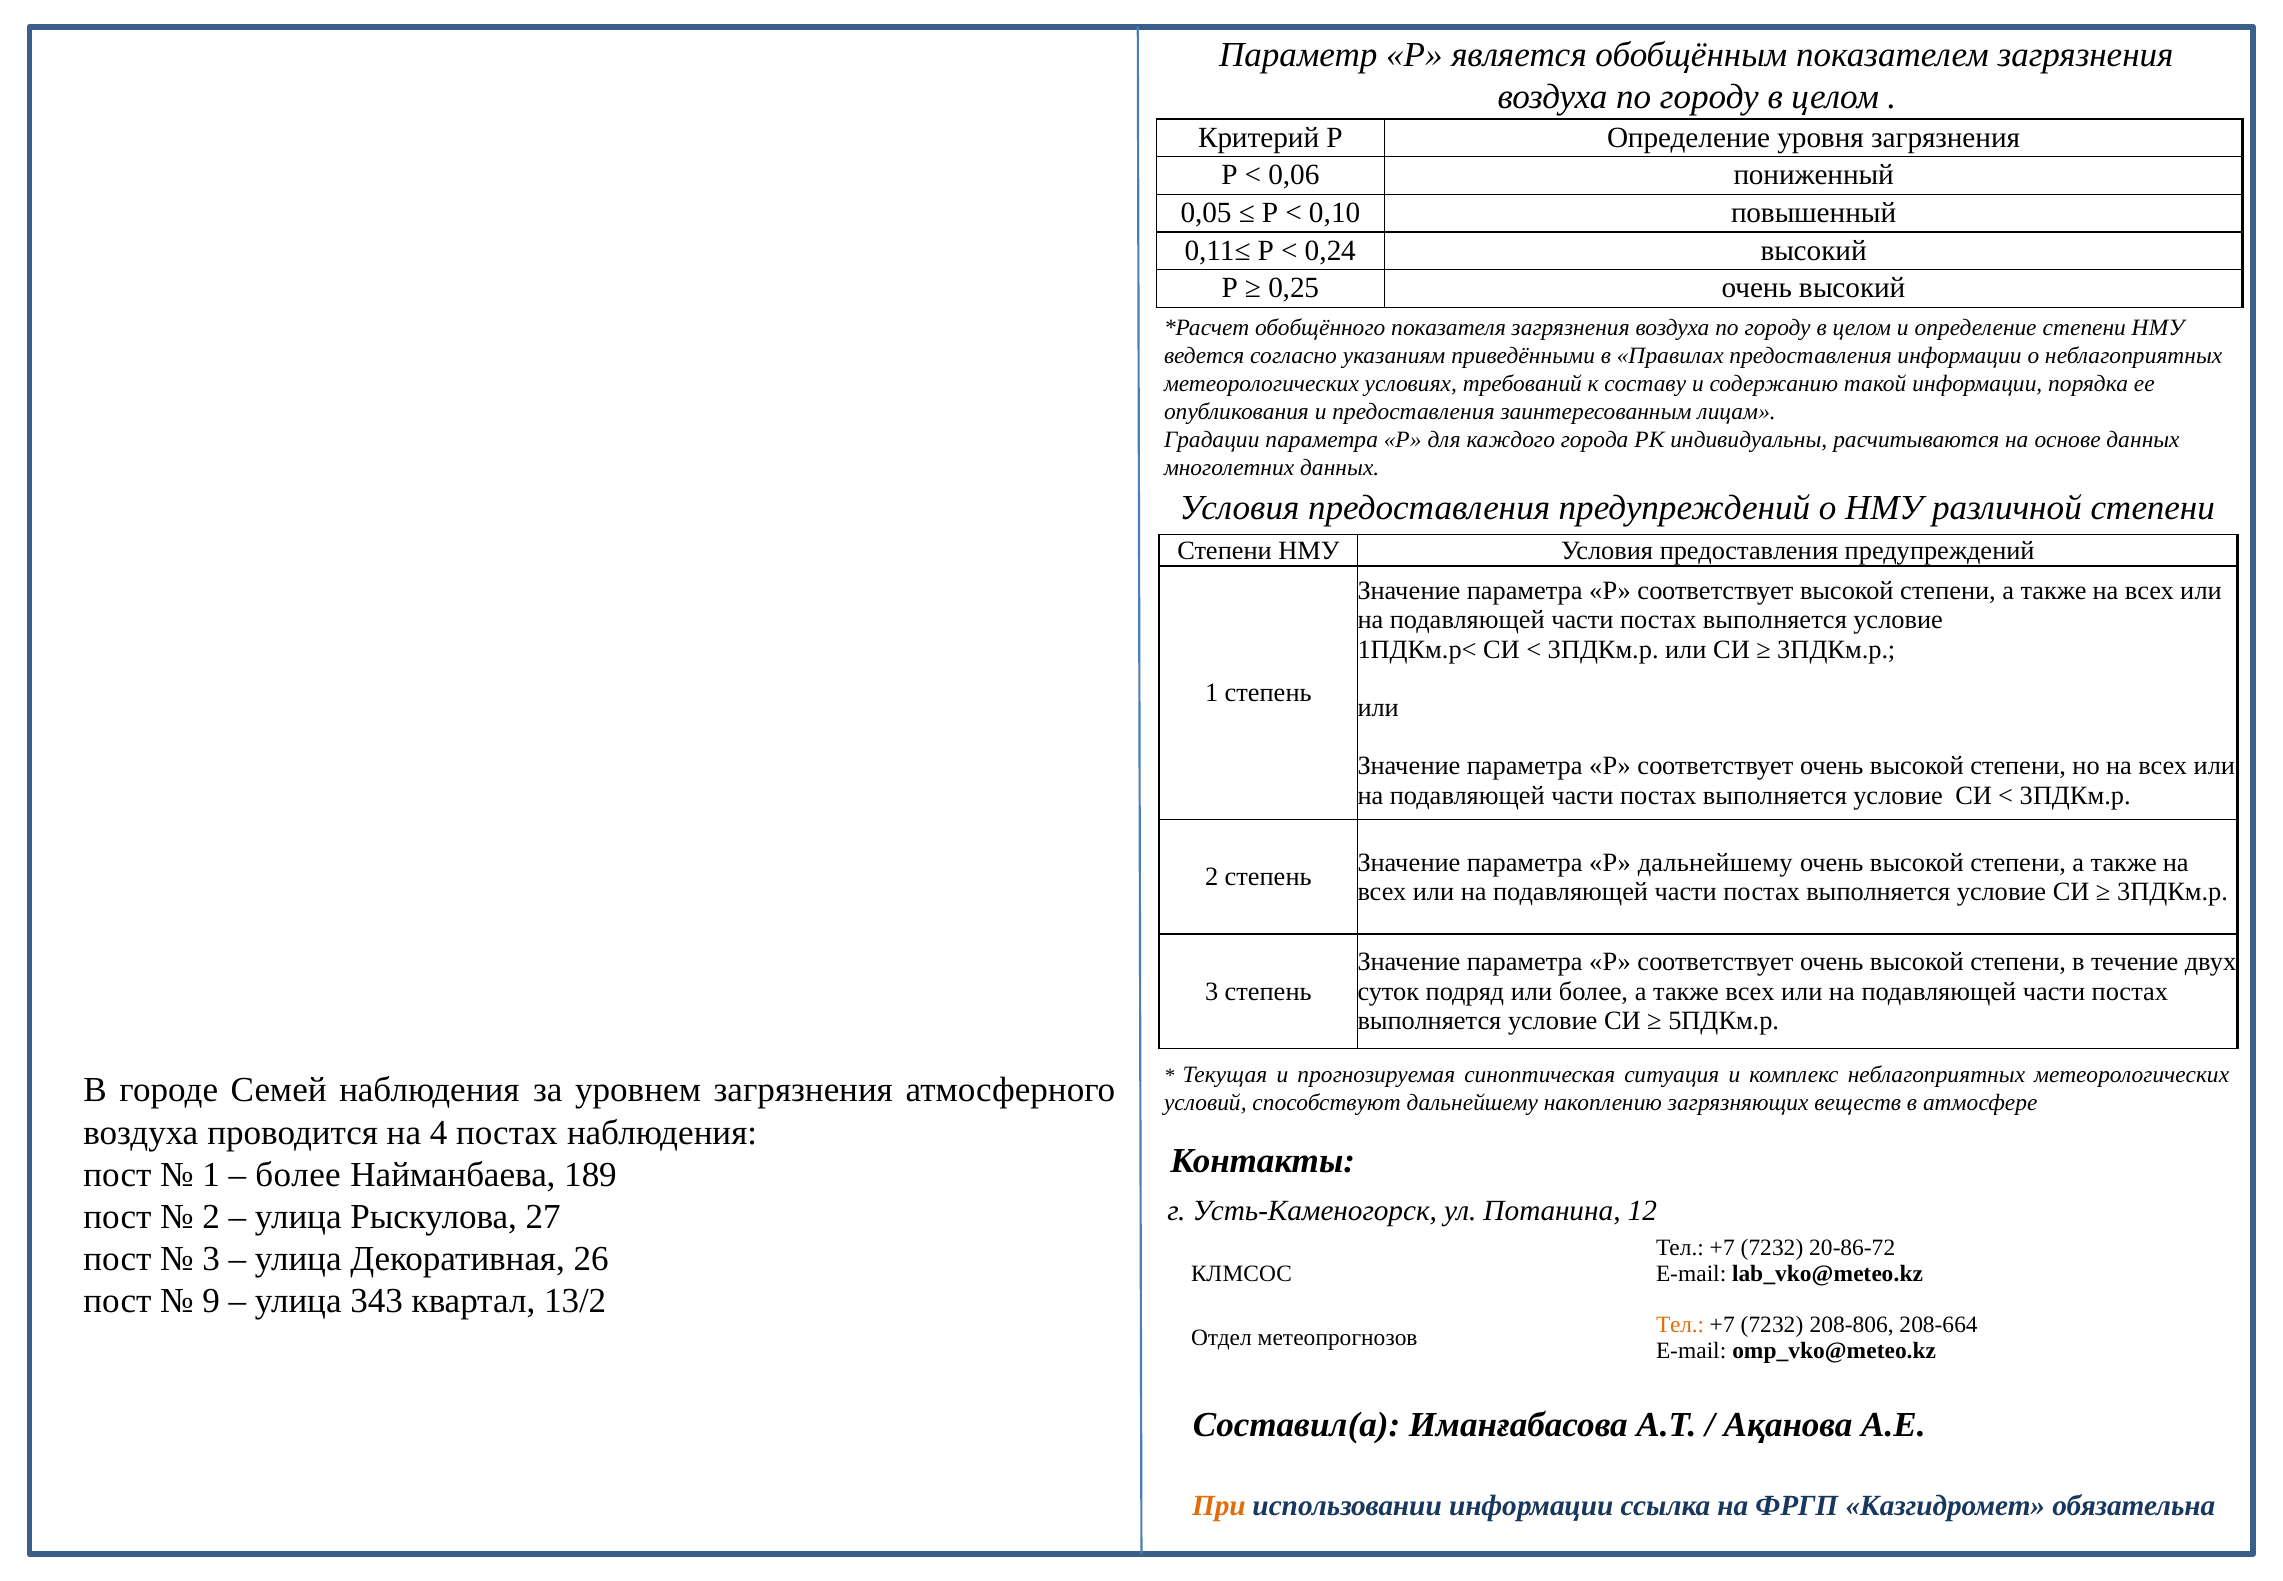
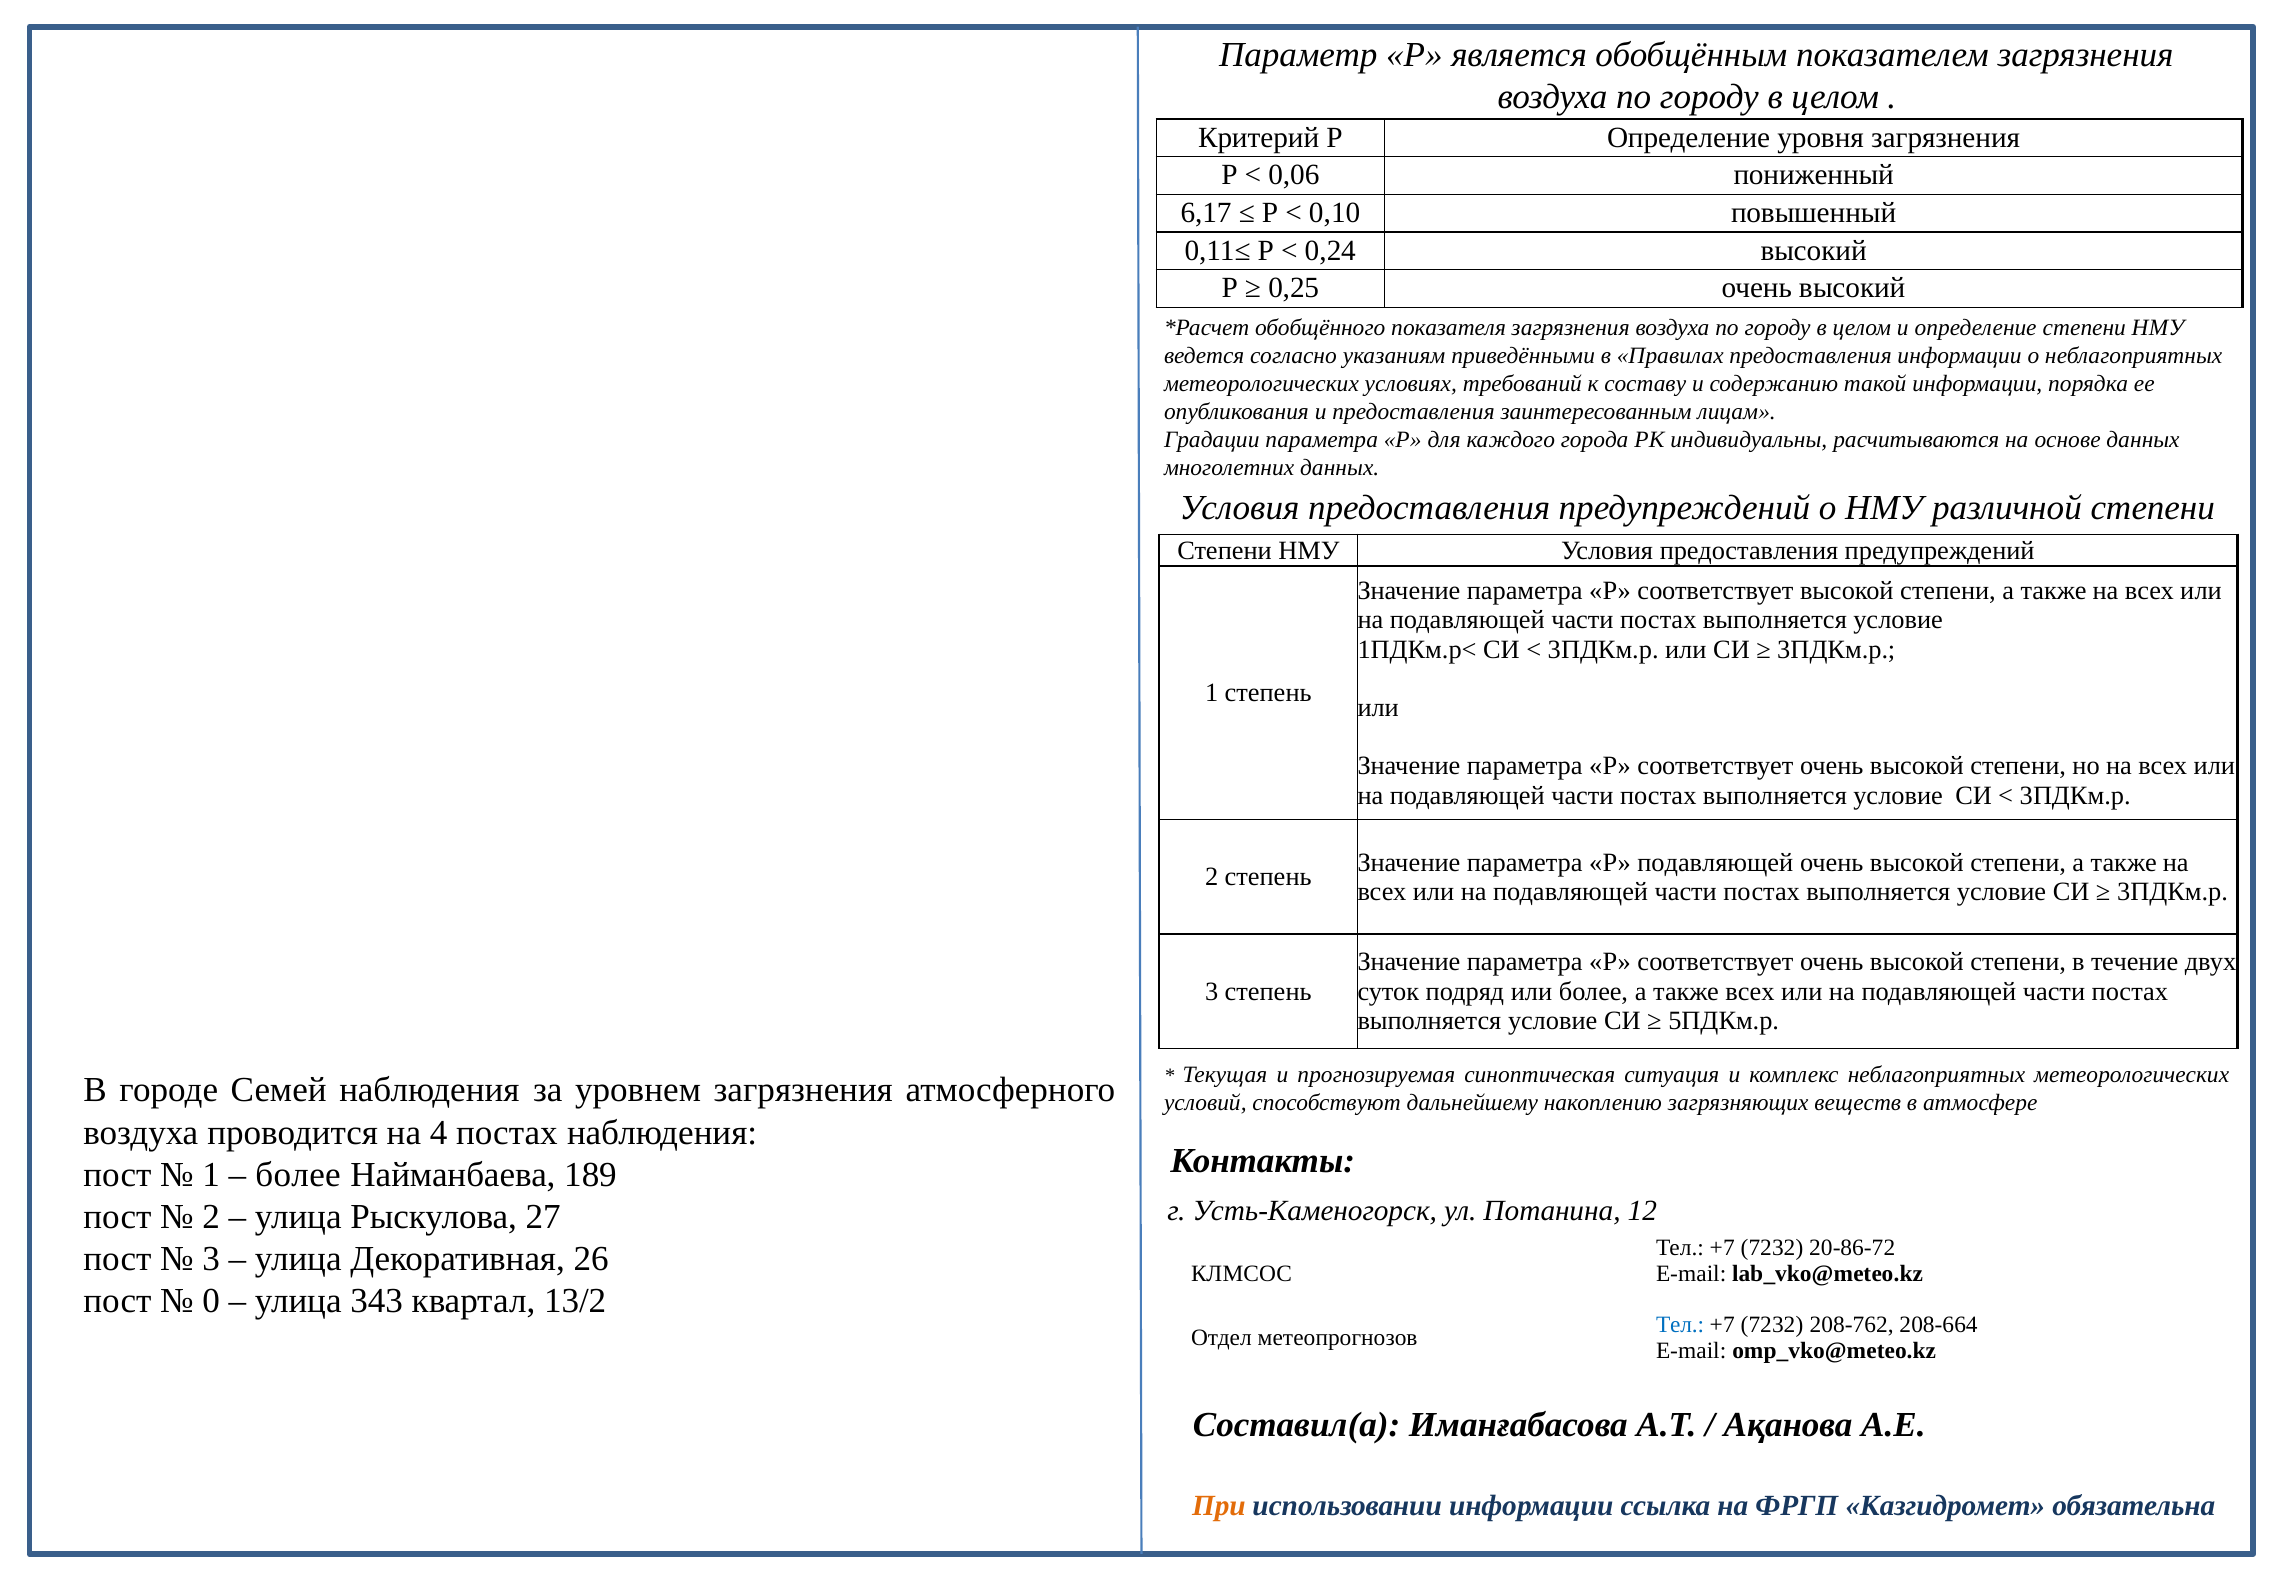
0,05: 0,05 -> 6,17 (1206, 213)
Р дальнейшему: дальнейшему -> подавляющей (1715, 862)
9: 9 -> 0 (211, 1301)
Тел colour: orange -> blue (1680, 1324)
208-806: 208-806 -> 208-762 (1852, 1324)
